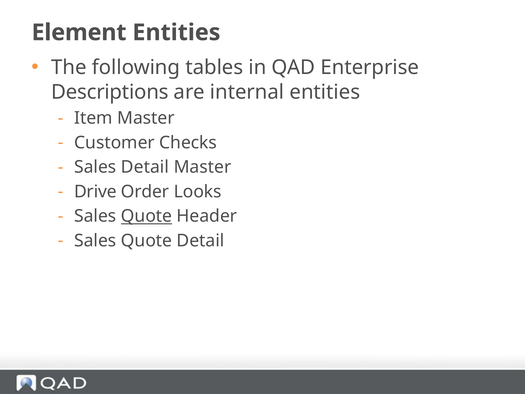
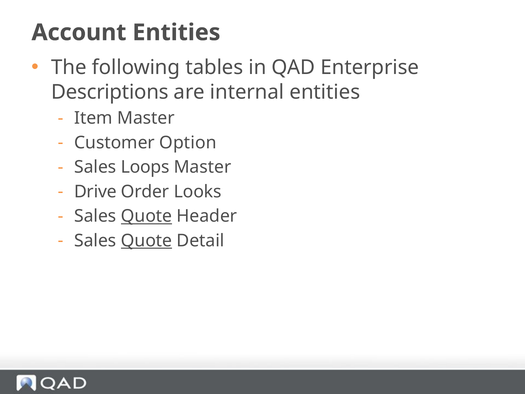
Element: Element -> Account (79, 32)
Checks: Checks -> Option (188, 143)
Sales Detail: Detail -> Loops (145, 167)
Quote underline: none -> present (146, 241)
